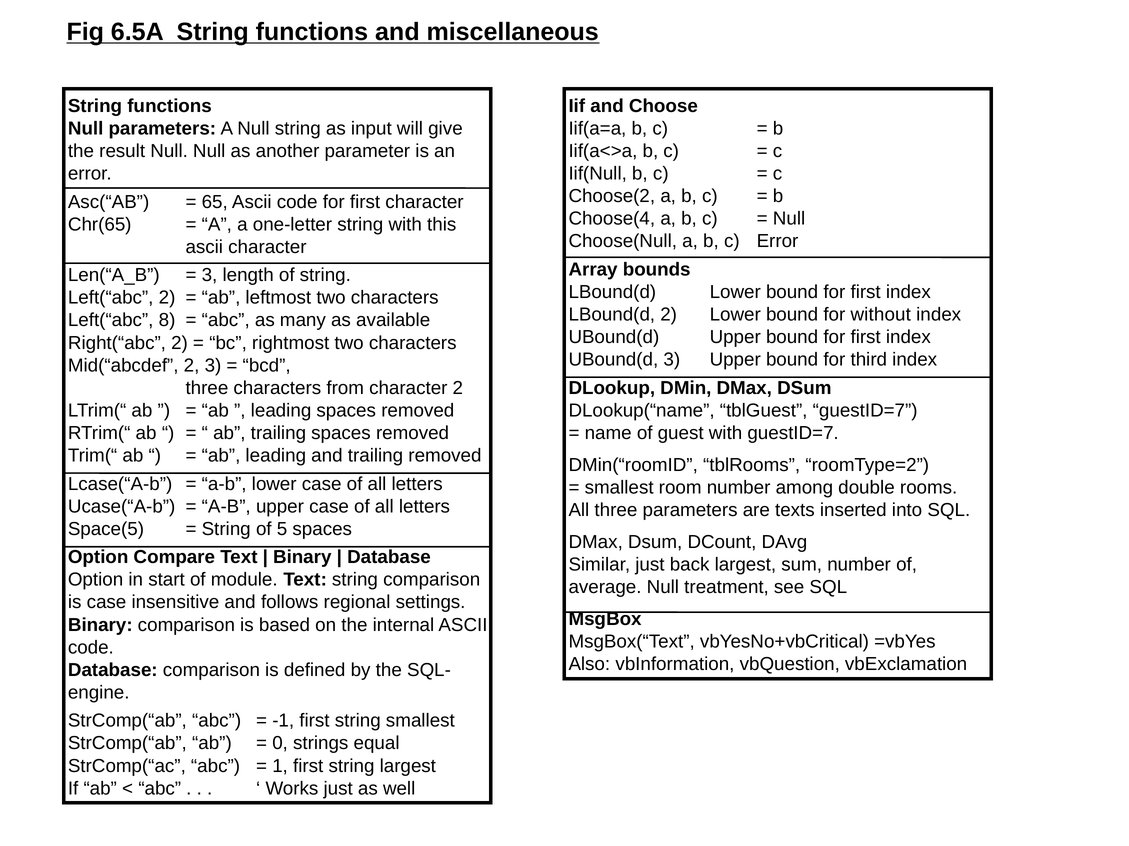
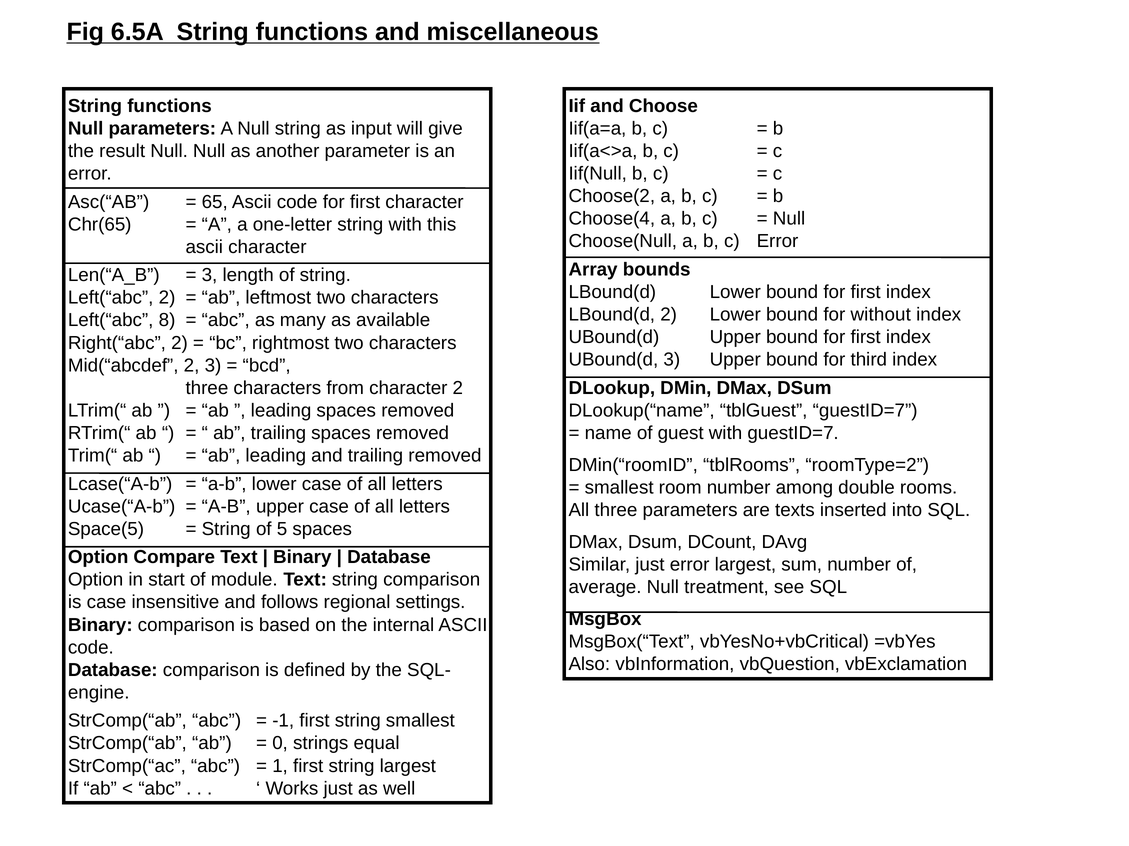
just back: back -> error (690, 565)
